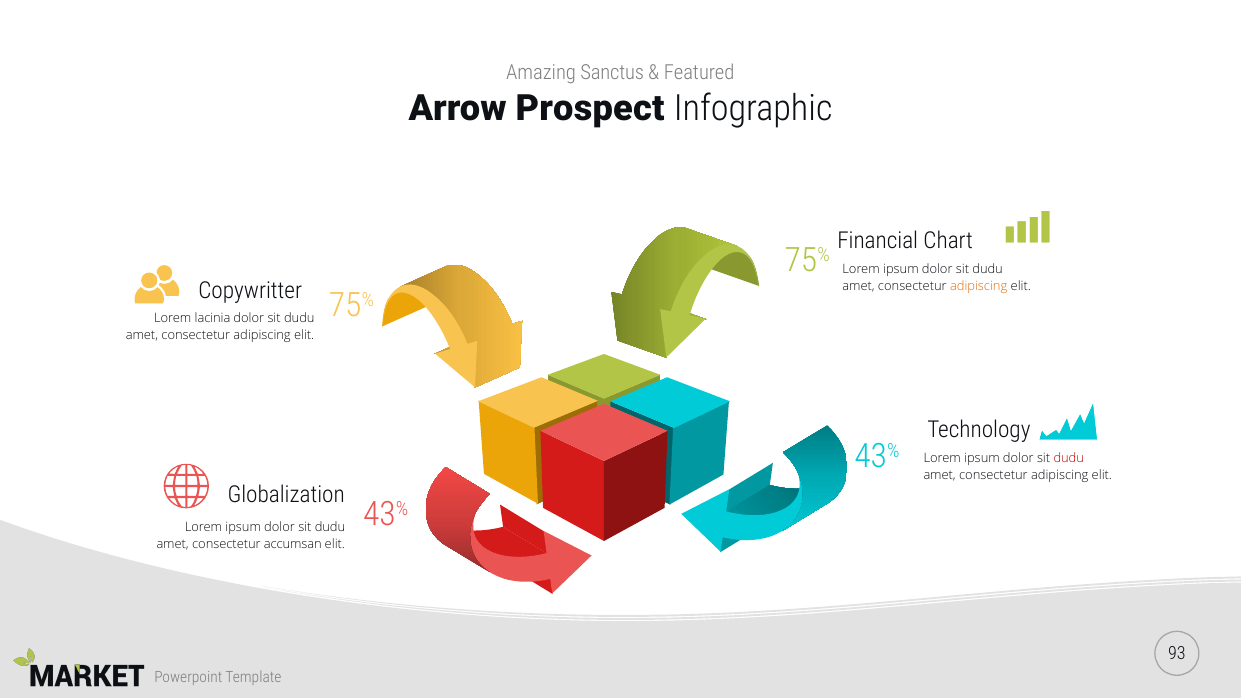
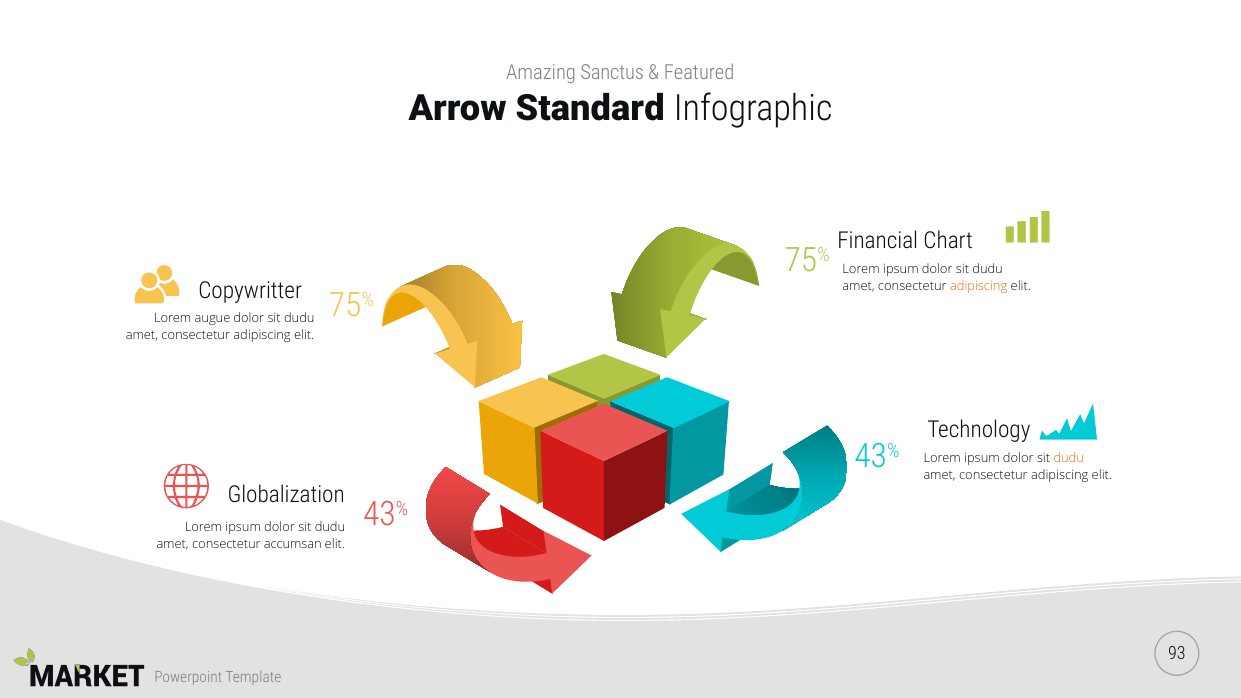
Prospect: Prospect -> Standard (590, 108)
lacinia: lacinia -> augue (213, 318)
dudu colour: red -> orange (1069, 458)
